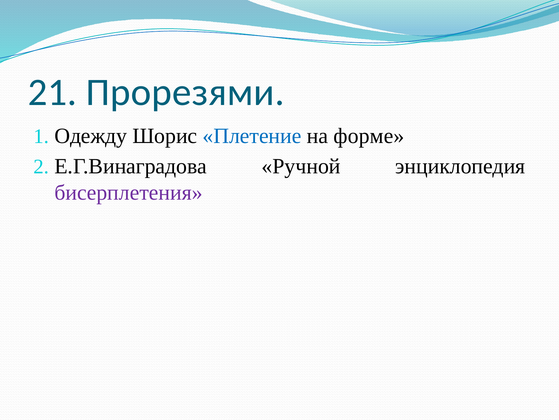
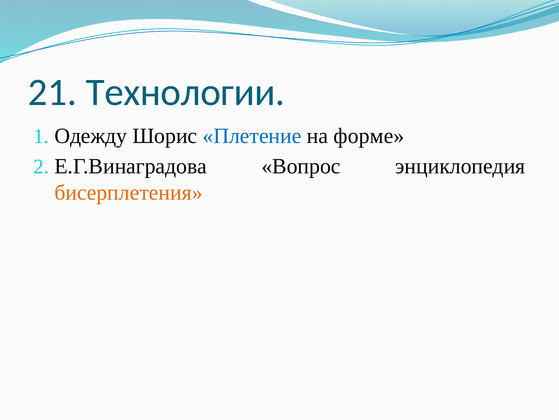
Прорезями: Прорезями -> Технологии (185, 92)
Ручной: Ручной -> Вопрос (301, 166)
бисерплетения colour: purple -> orange (129, 192)
